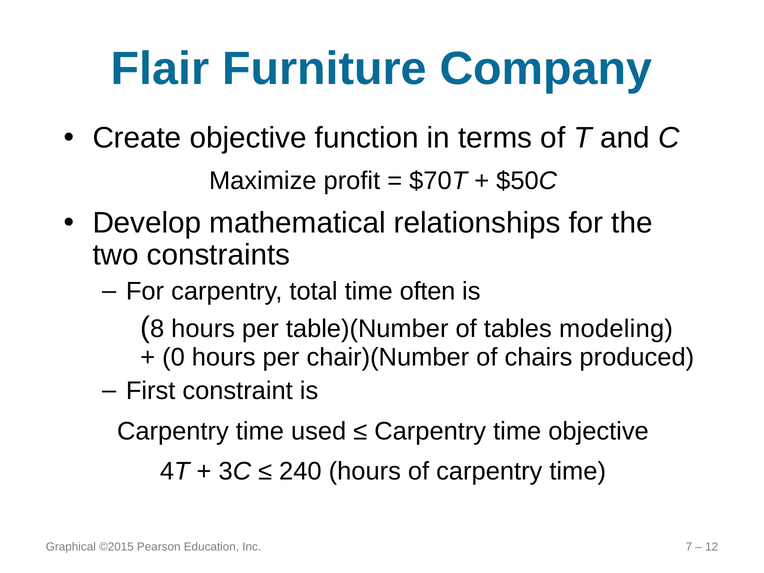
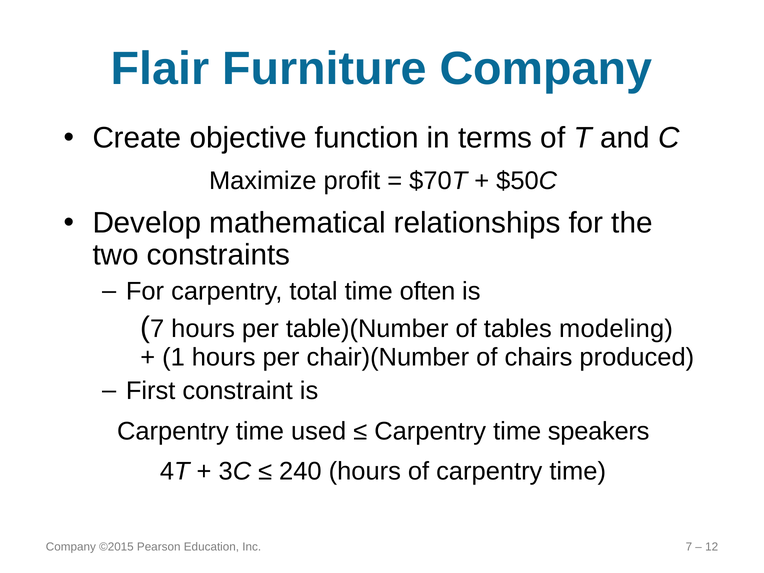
8: 8 -> 7 (157, 329)
0: 0 -> 1 (173, 357)
time objective: objective -> speakers (599, 431)
Graphical: Graphical -> Company (71, 547)
